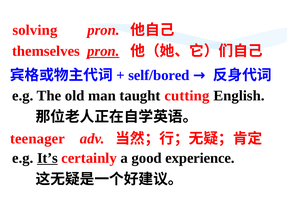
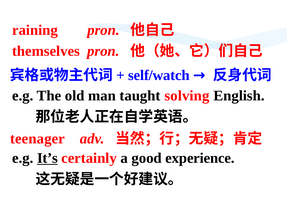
solving: solving -> raining (35, 30)
pron underline: present -> none (103, 51)
self/bored: self/bored -> self/watch (159, 75)
cutting: cutting -> solving (187, 96)
